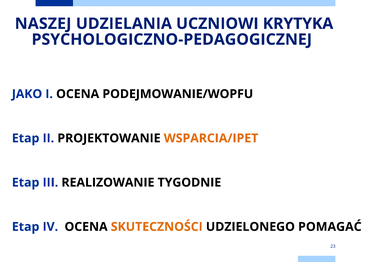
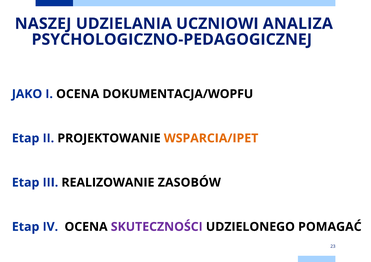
KRYTYKA: KRYTYKA -> ANALIZA (298, 24)
PODEJMOWANIE/WOPFU: PODEJMOWANIE/WOPFU -> DOKUMENTACJA/WOPFU (178, 94)
TYGODNIE: TYGODNIE -> ZASOBÓW (189, 183)
SKUTECZNOŚCI colour: orange -> purple (157, 227)
